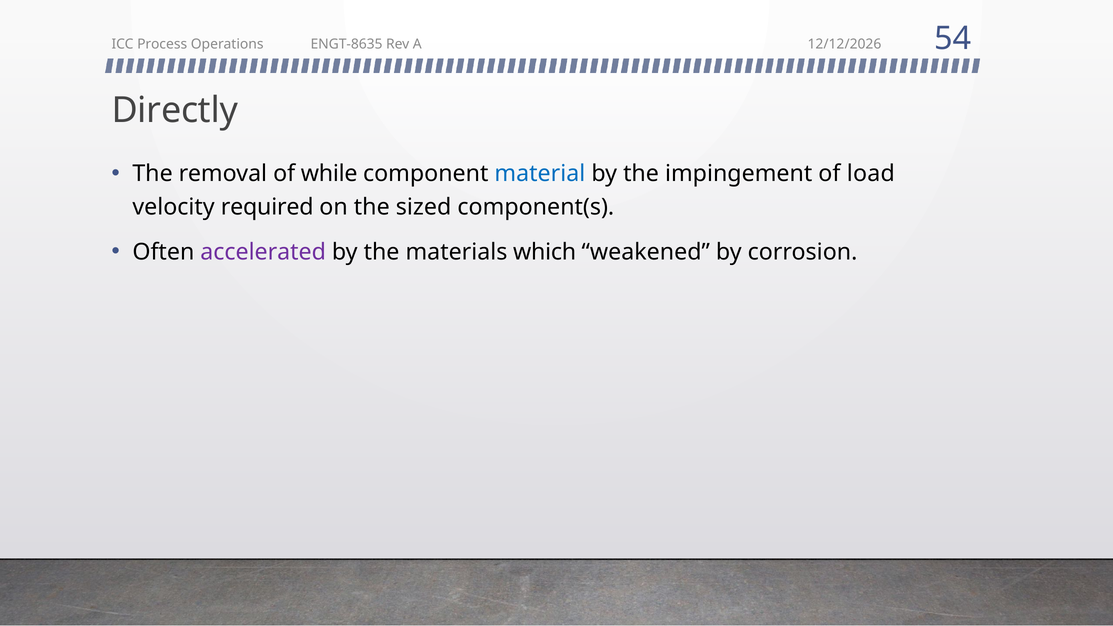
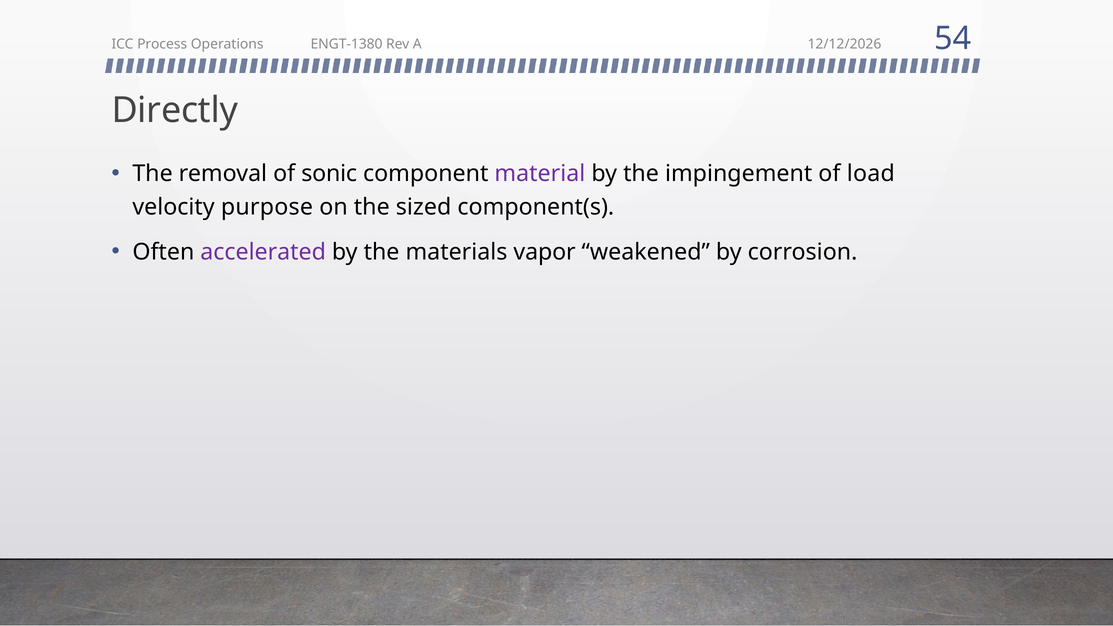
ENGT-8635: ENGT-8635 -> ENGT-1380 (347, 44)
while: while -> sonic (329, 174)
material colour: blue -> purple (540, 174)
required: required -> purpose (267, 207)
which: which -> vapor (545, 252)
